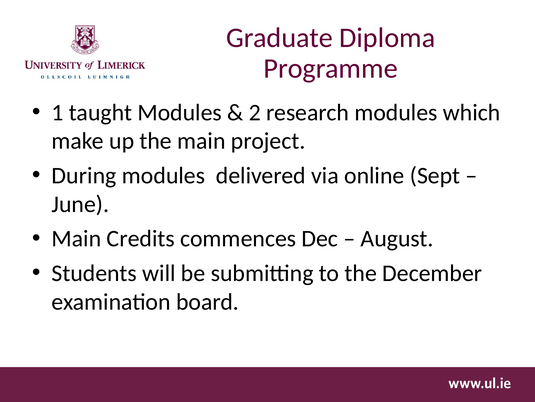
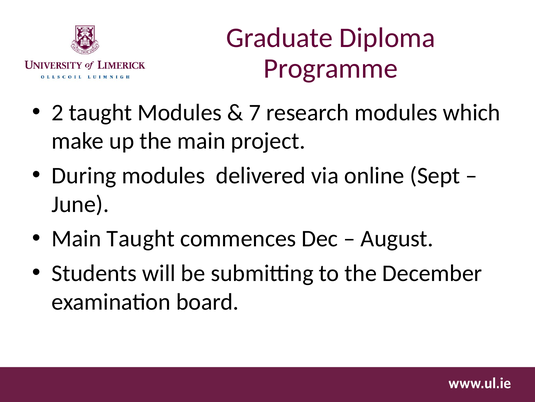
1: 1 -> 2 (58, 112)
2: 2 -> 7 (255, 112)
Main Credits: Credits -> Taught (141, 238)
